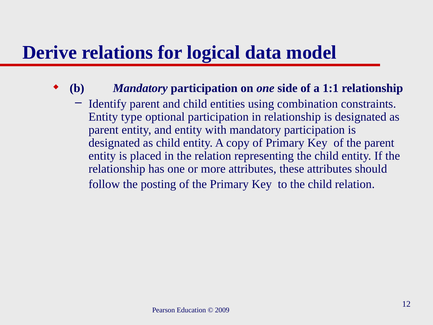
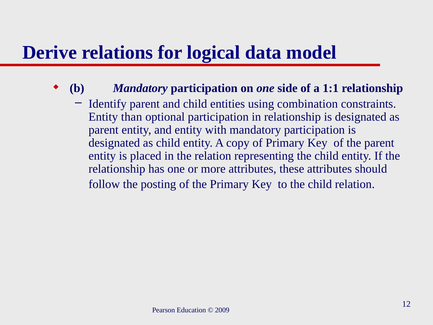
type: type -> than (132, 117)
